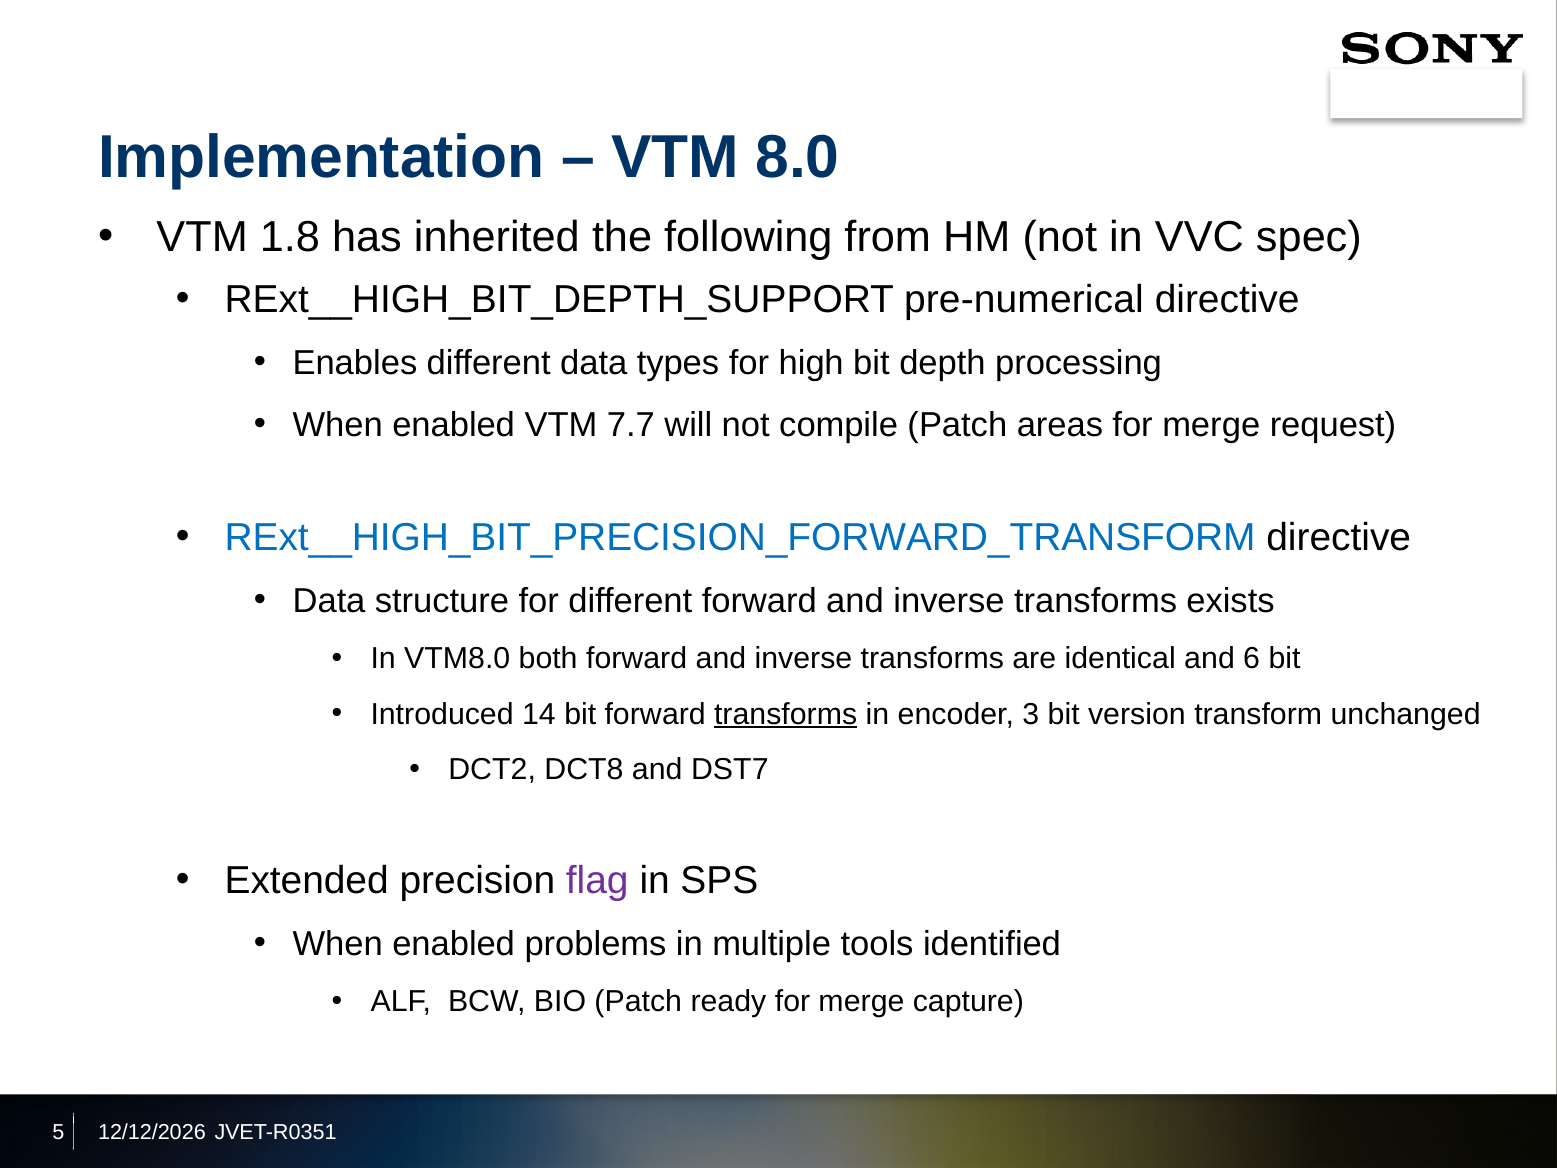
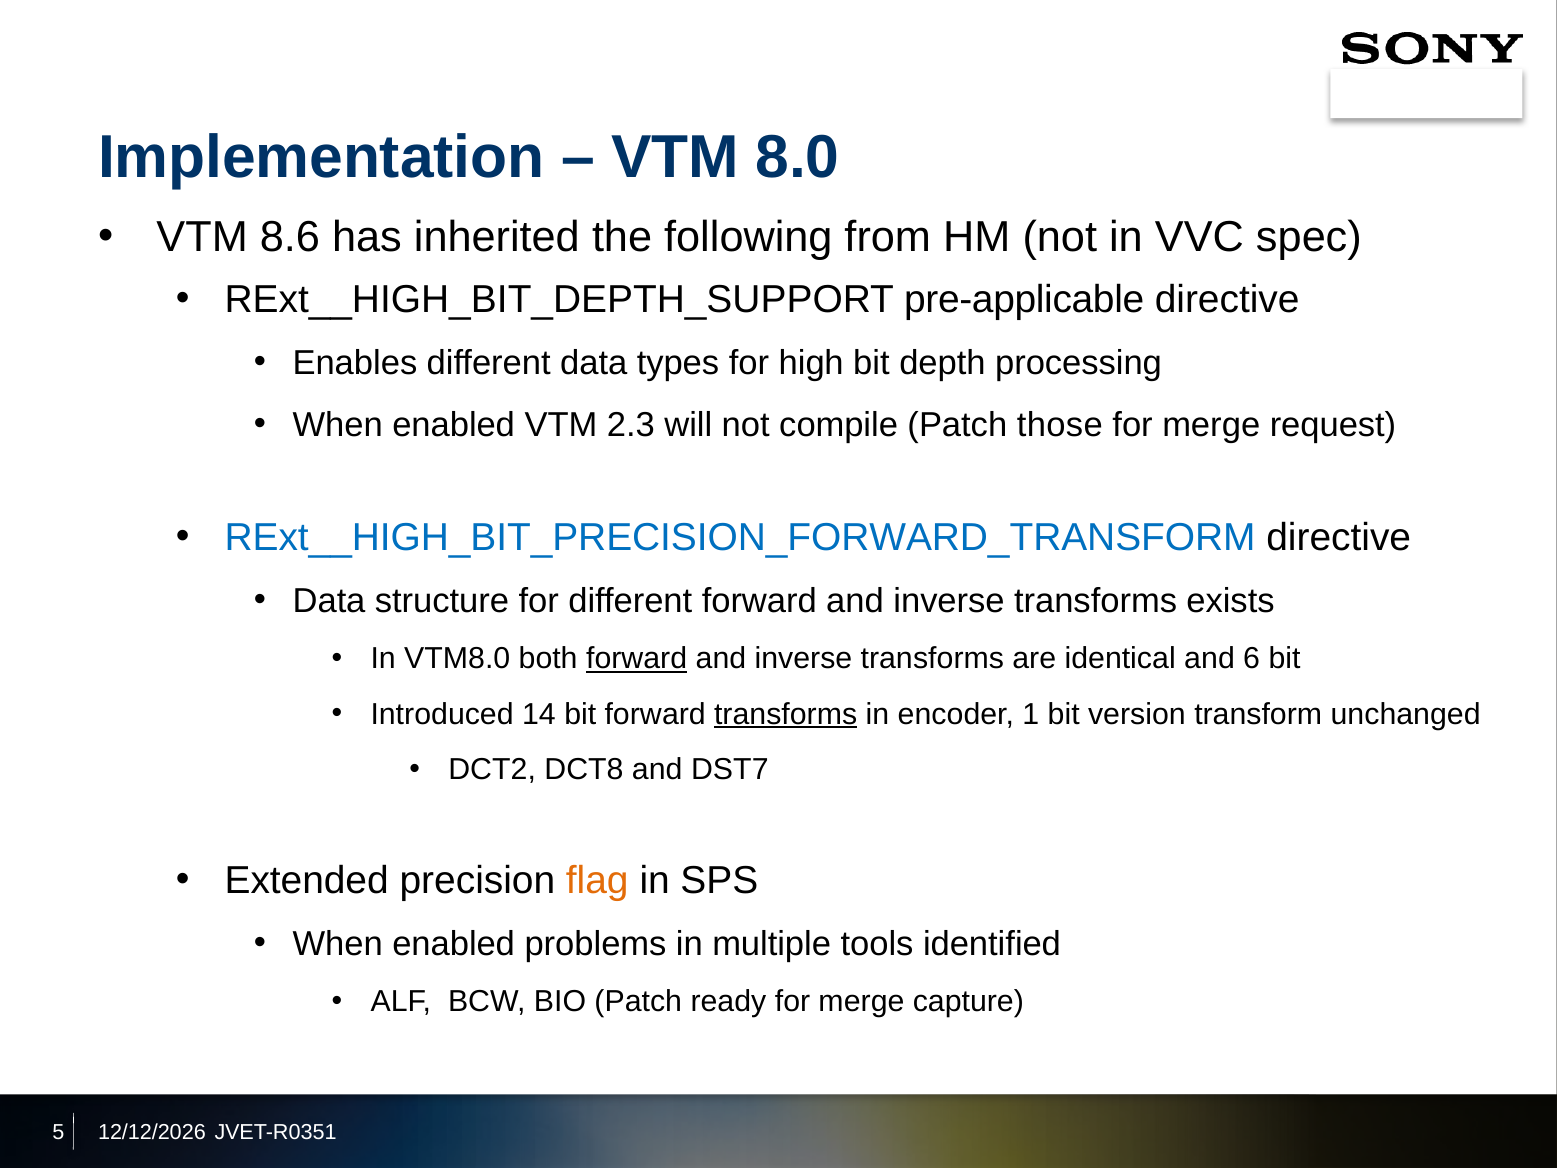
1.8: 1.8 -> 8.6 (290, 237)
pre-numerical: pre-numerical -> pre-applicable (1024, 299)
7.7: 7.7 -> 2.3 (631, 425)
areas: areas -> those (1060, 425)
forward underline: none -> present (637, 659)
3: 3 -> 1 (1031, 714)
flag colour: purple -> orange (597, 880)
